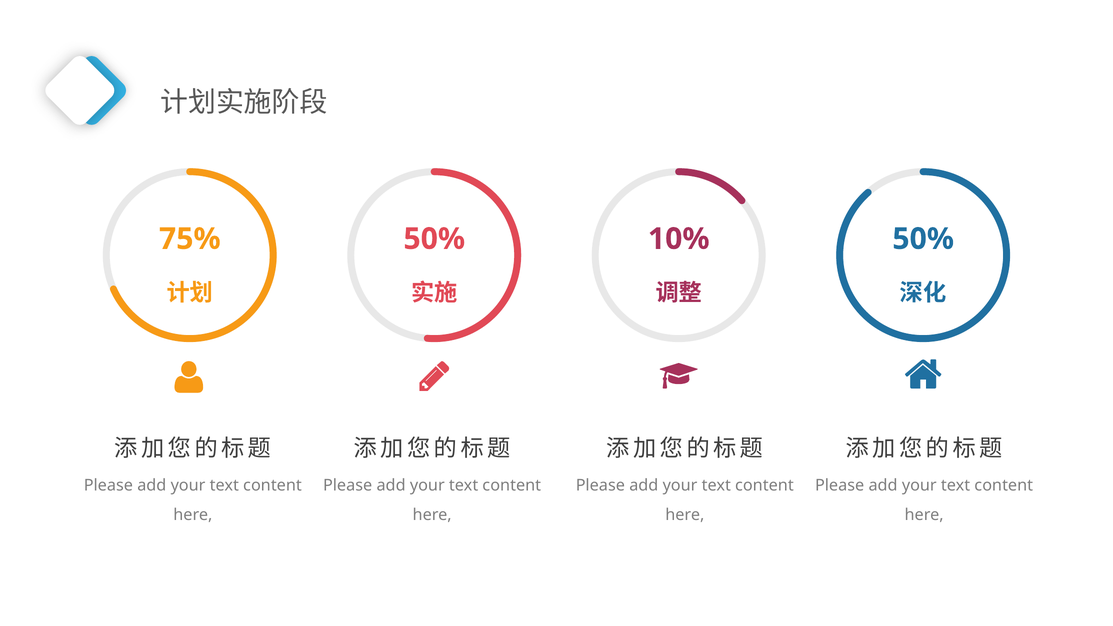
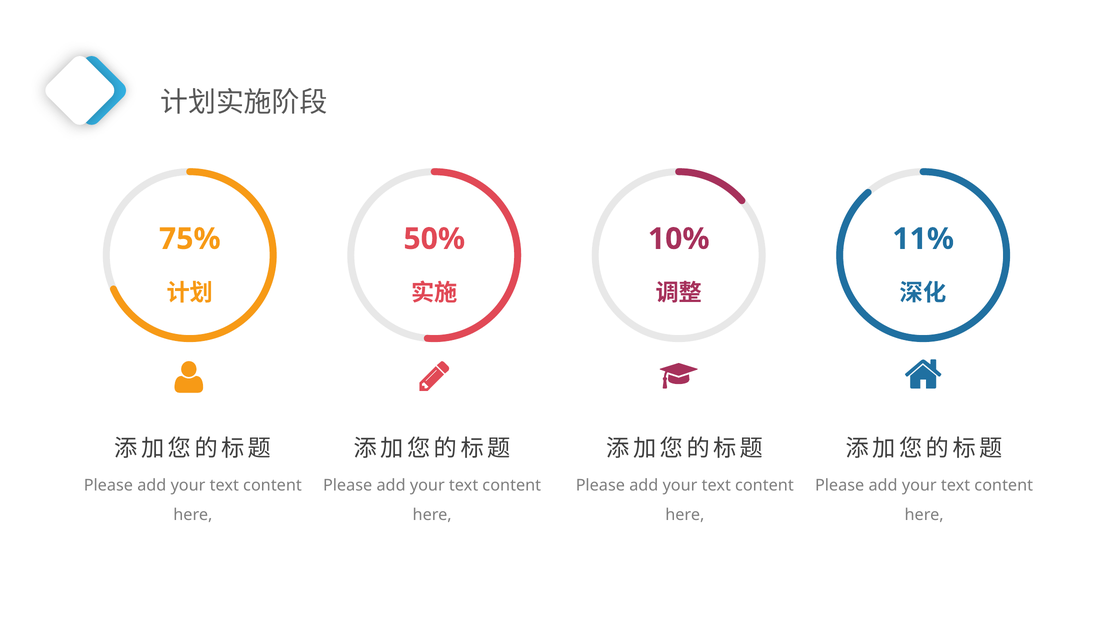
50%: 50% -> 11% (923, 239)
